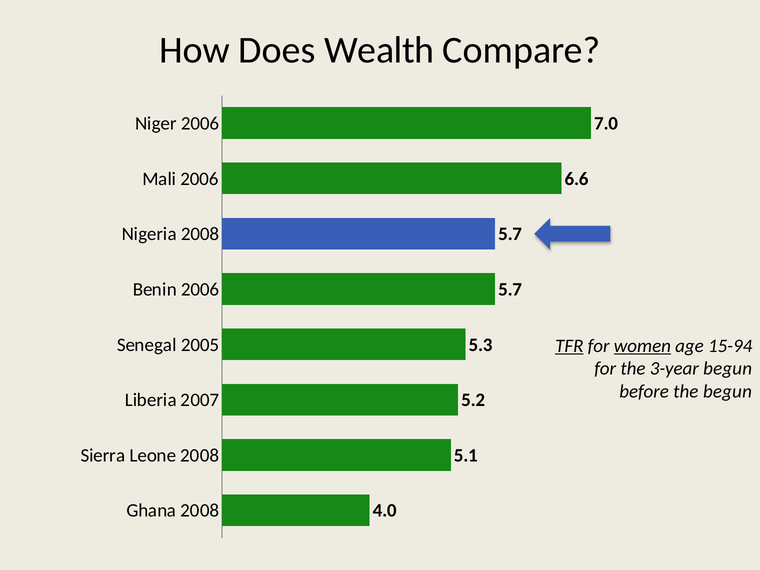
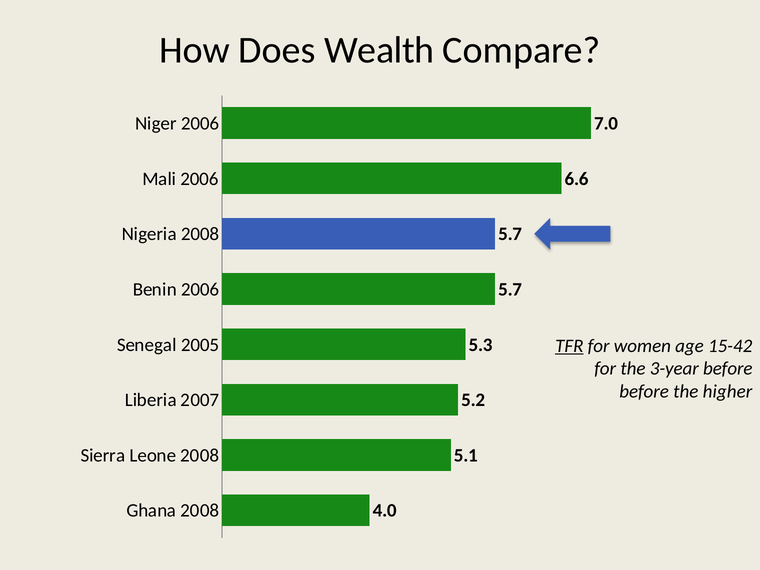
women underline: present -> none (642, 346)
15-94: 15-94 -> 15-42 (730, 346)
3-year begun: begun -> before (728, 369)
the begun: begun -> higher (727, 391)
